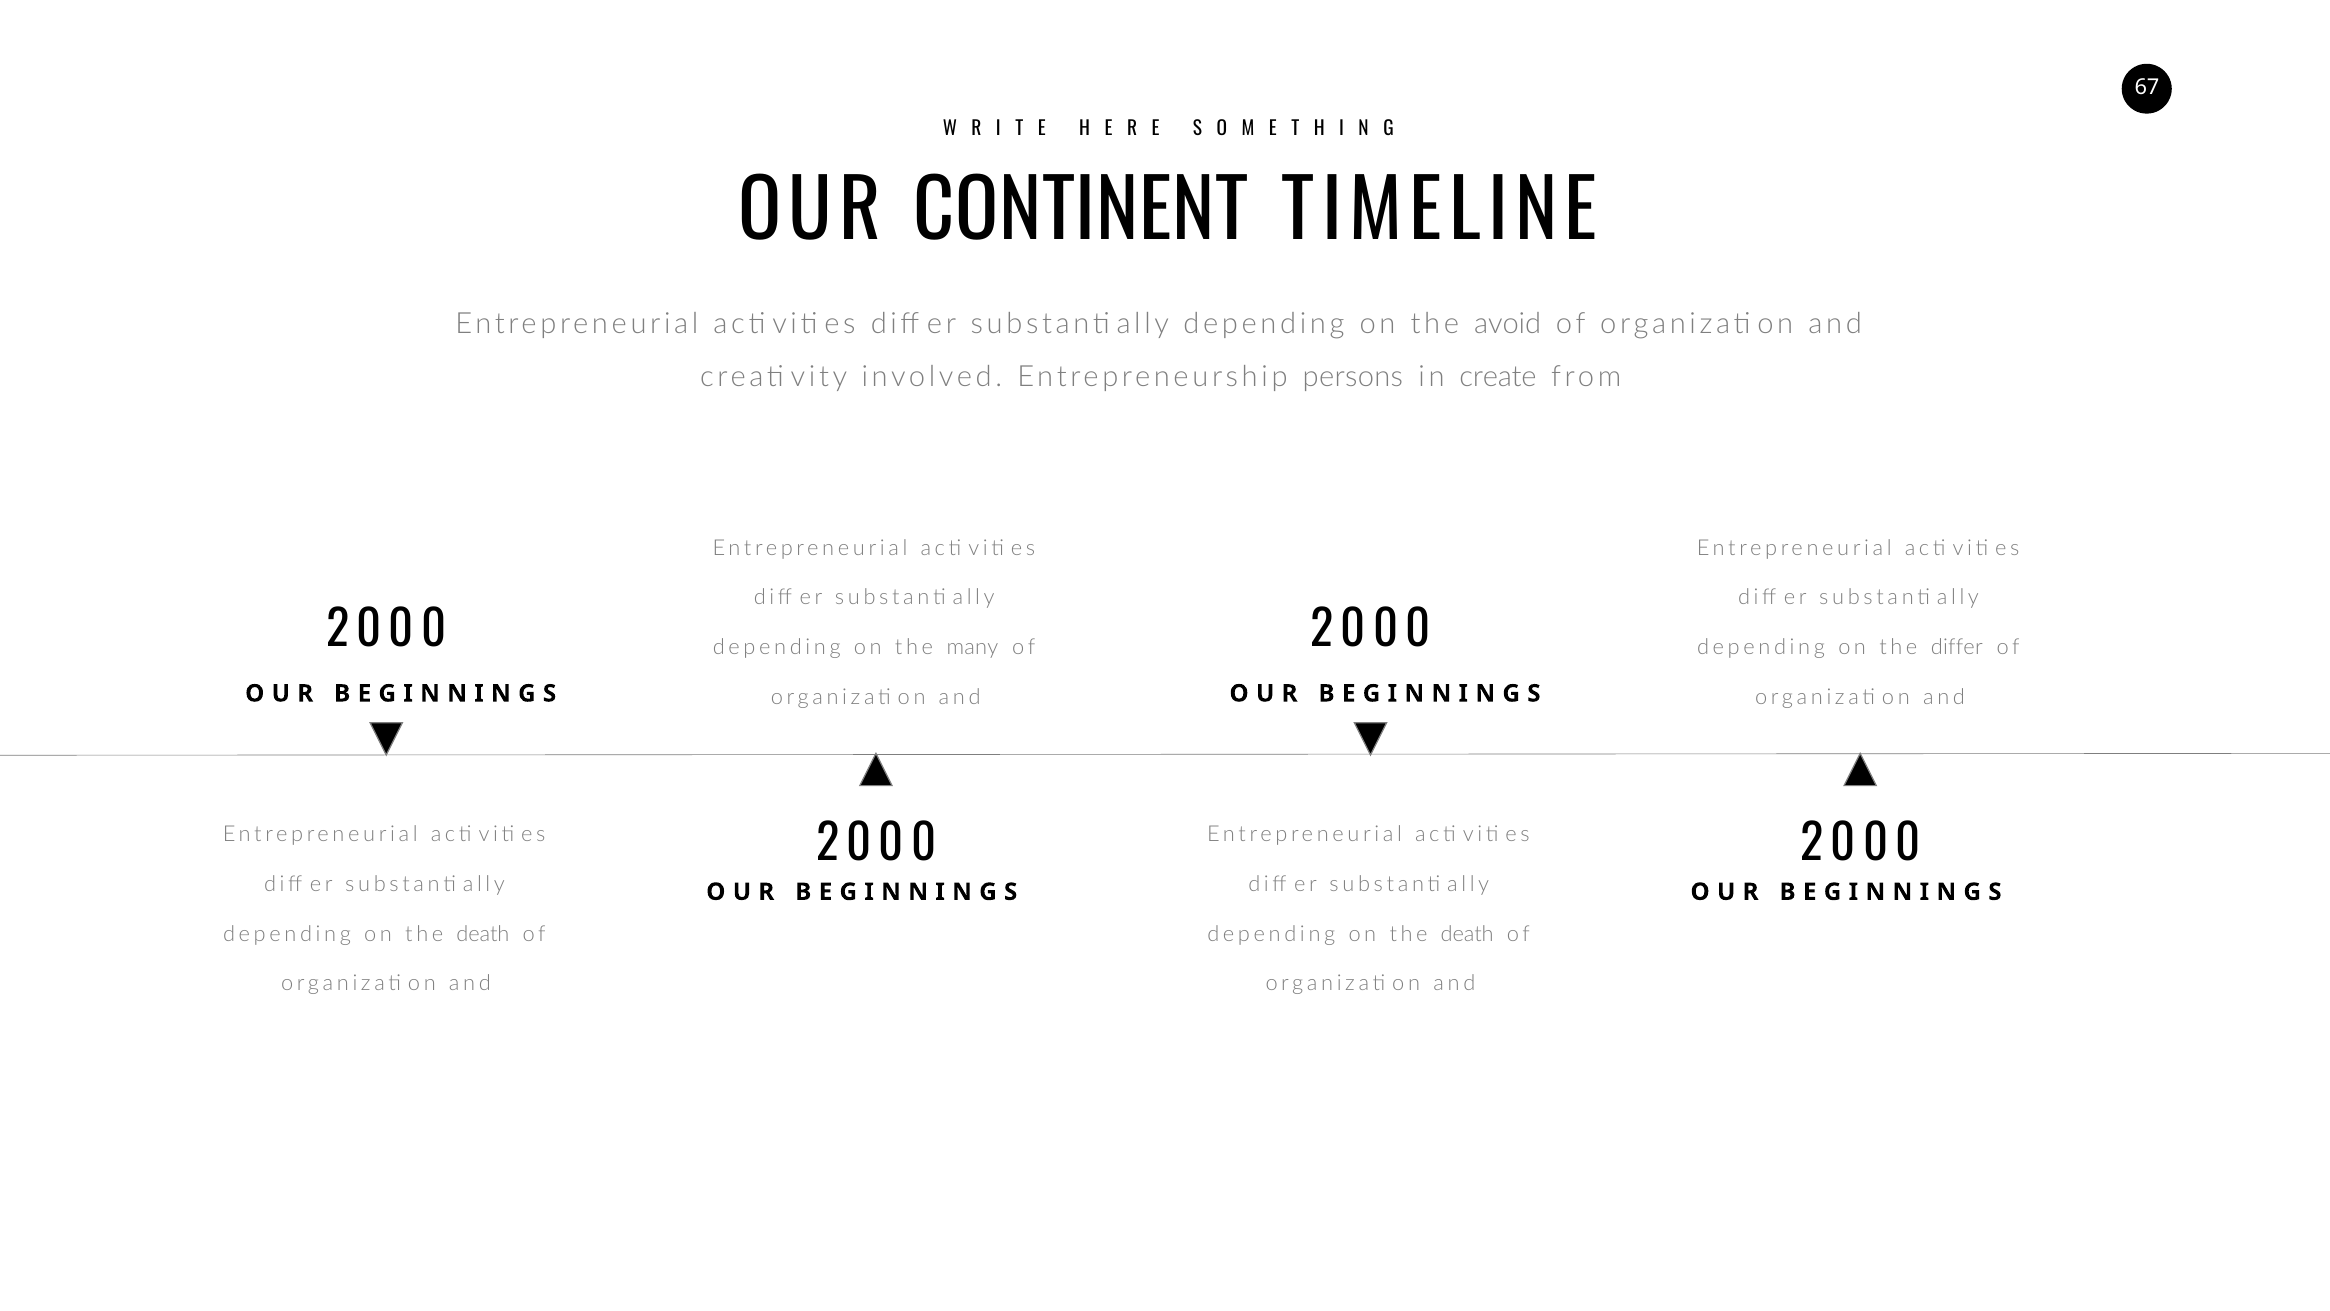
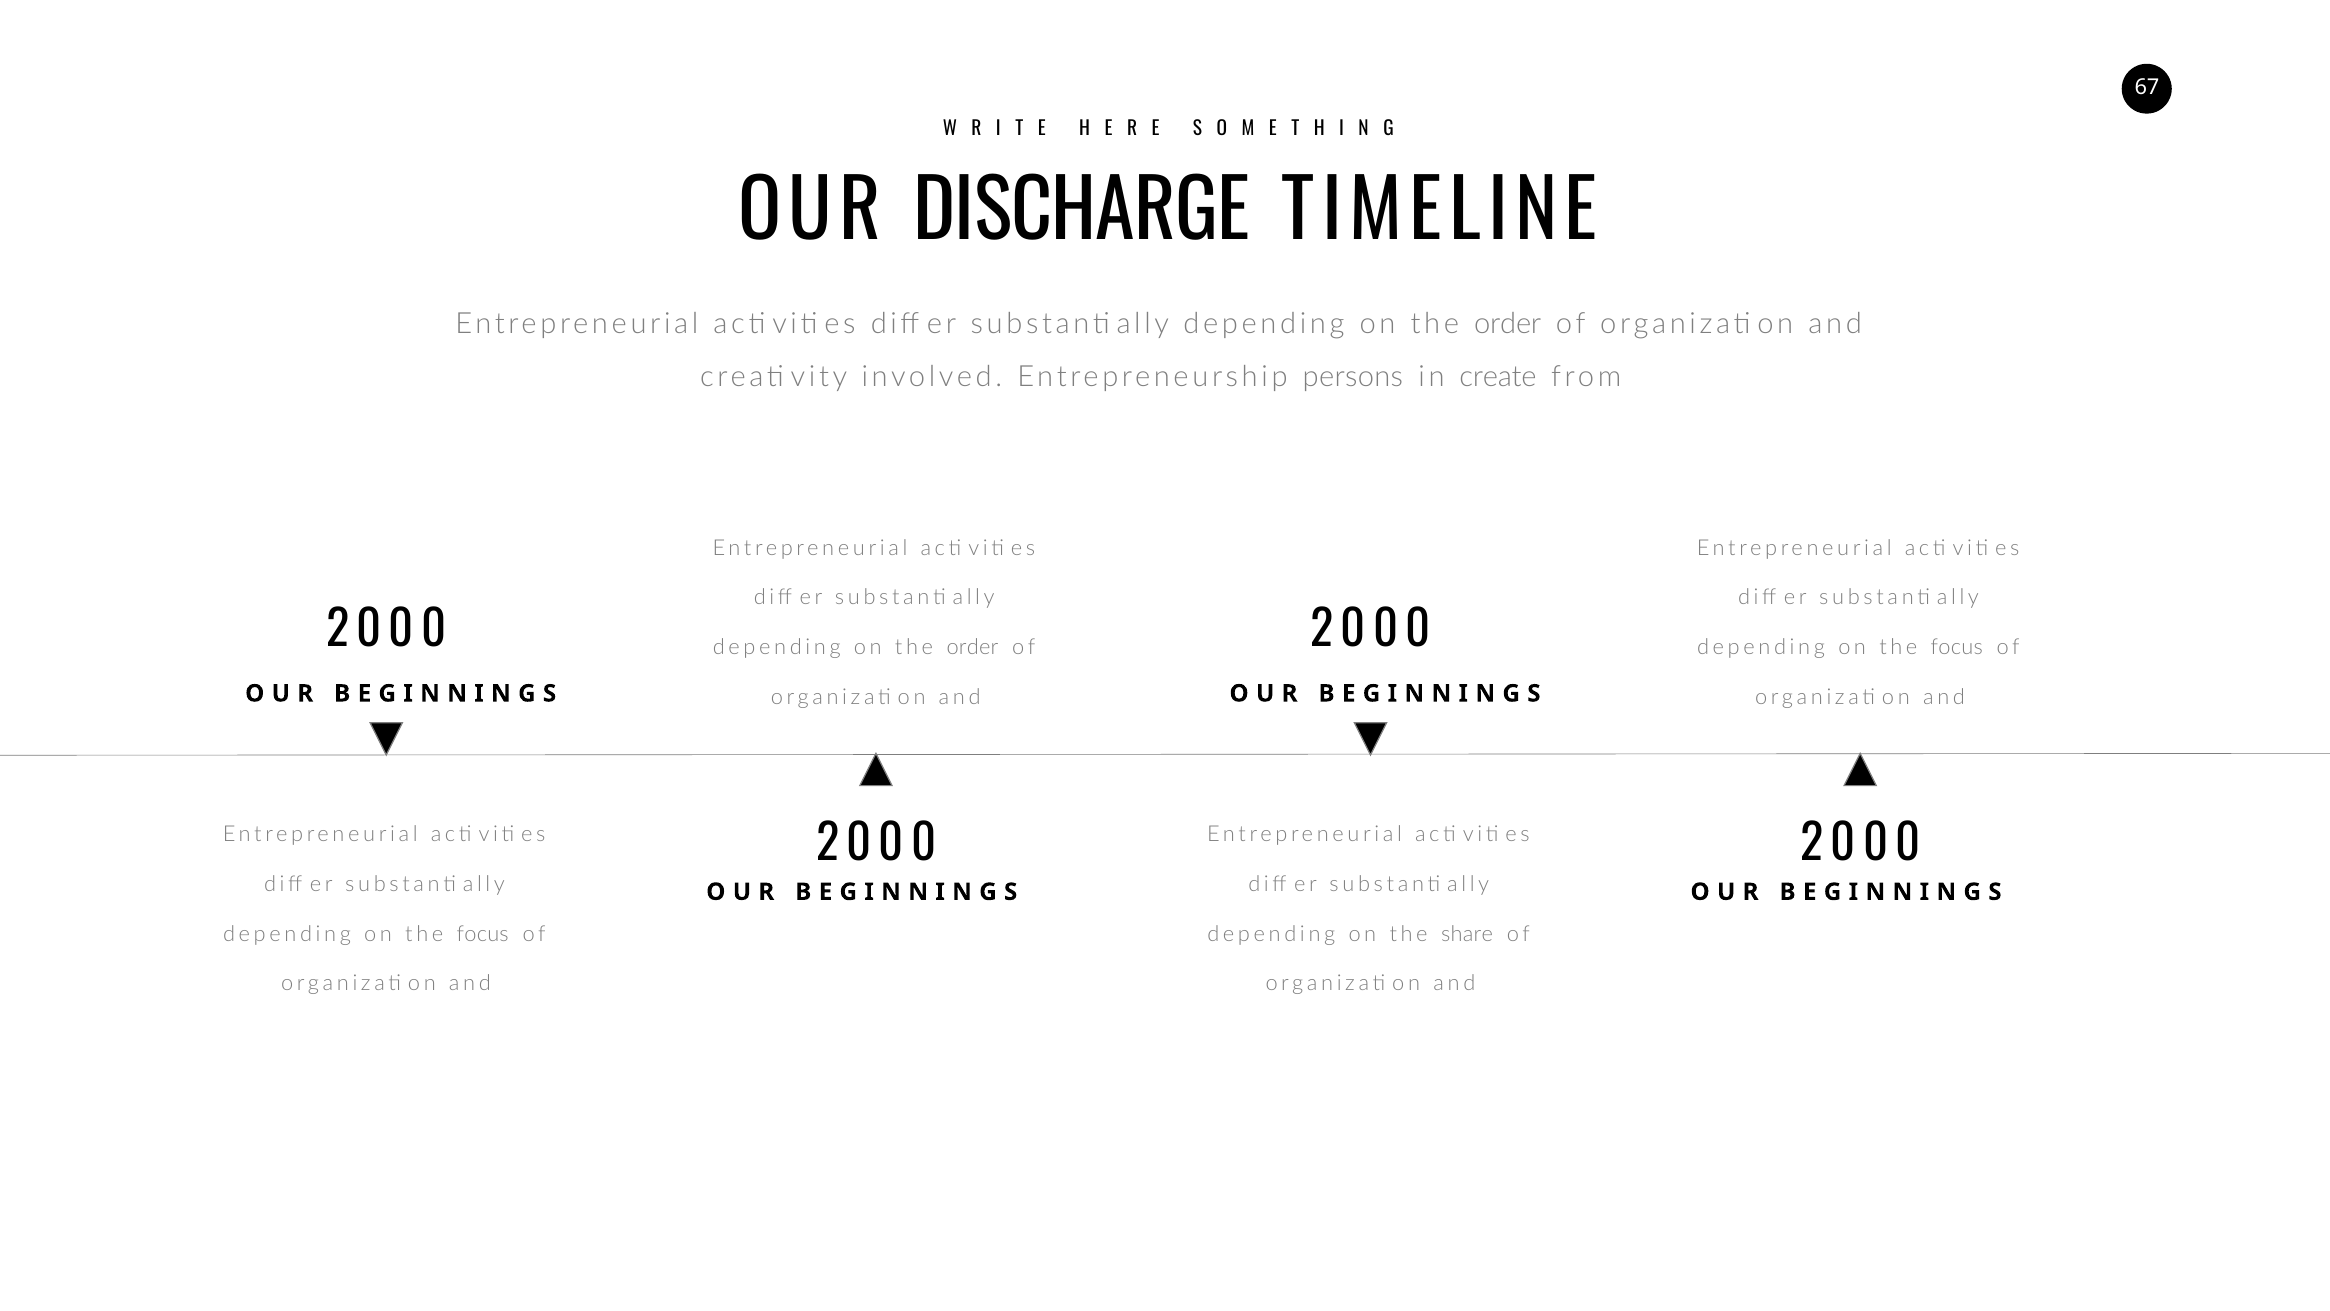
CONTINENT: CONTINENT -> DISCHARGE (1082, 213)
avoid: avoid -> order (1508, 324)
many: many -> order (972, 647)
differ: differ -> focus (1957, 647)
death: death -> focus (483, 934)
death: death -> share (1467, 934)
